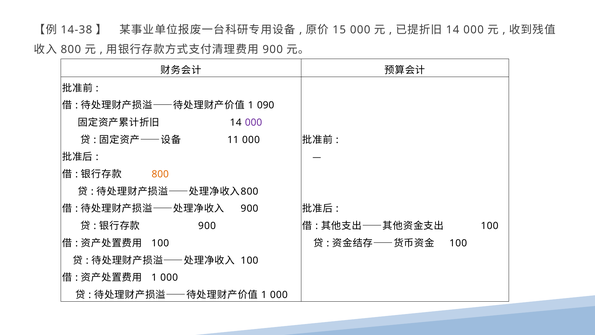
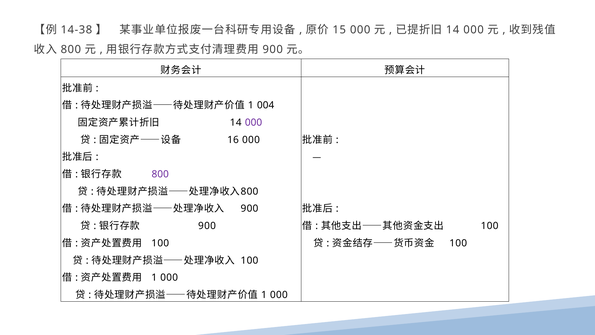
090: 090 -> 004 (266, 105)
11: 11 -> 16 (233, 140)
800 colour: orange -> purple (160, 174)
